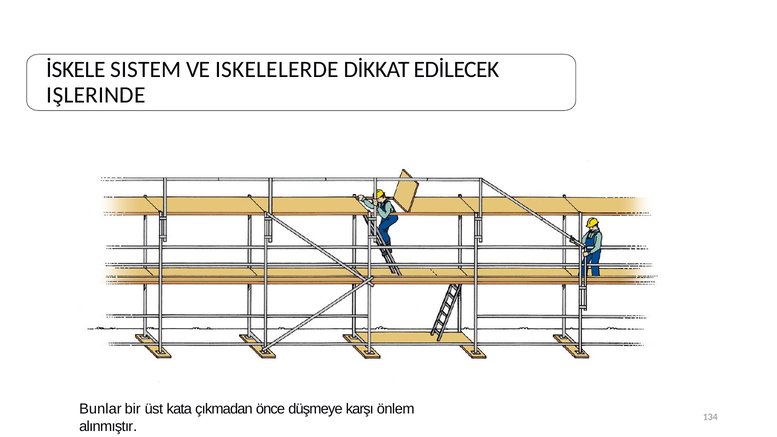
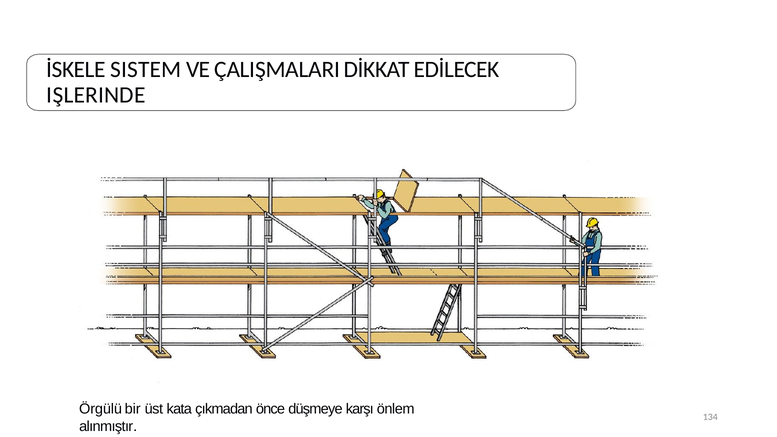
ISKELELERDE: ISKELELERDE -> ÇALIŞMALARI (277, 70)
Bunlar: Bunlar -> Örgülü (101, 409)
